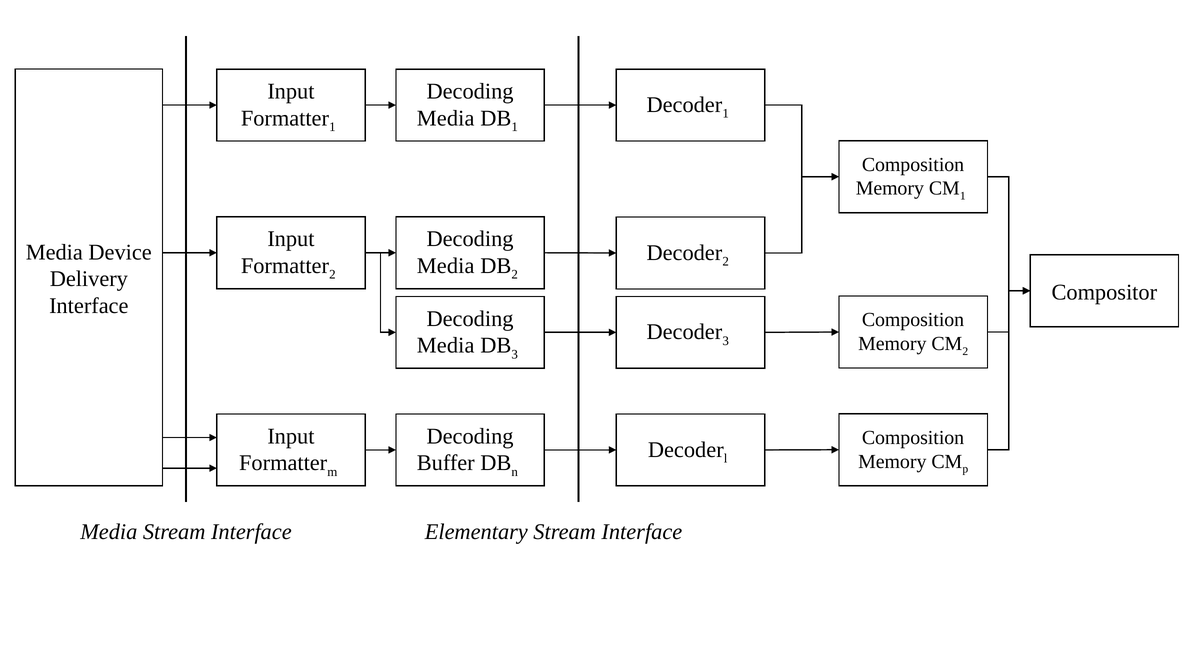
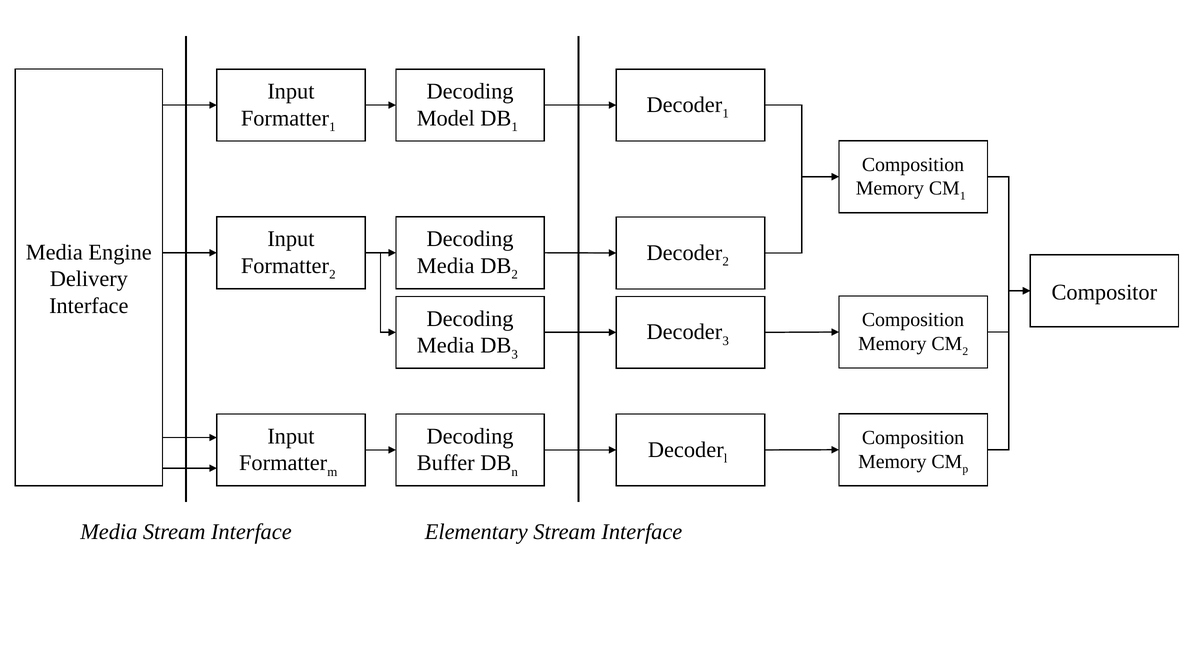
Media: Media -> Model (446, 118)
Device: Device -> Engine (120, 252)
